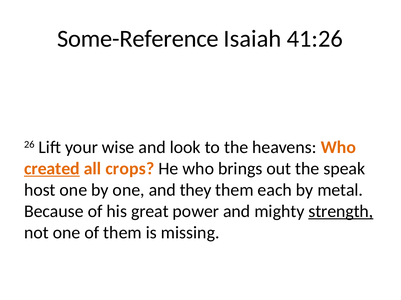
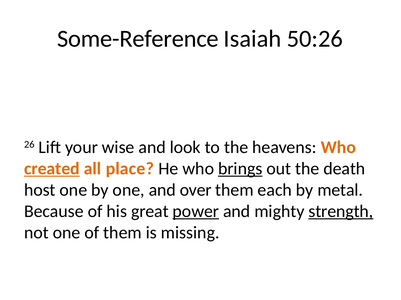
41:26: 41:26 -> 50:26 (315, 39)
crops: crops -> place (130, 169)
brings underline: none -> present (240, 169)
speak: speak -> death (344, 169)
they: they -> over (196, 190)
power underline: none -> present (196, 212)
